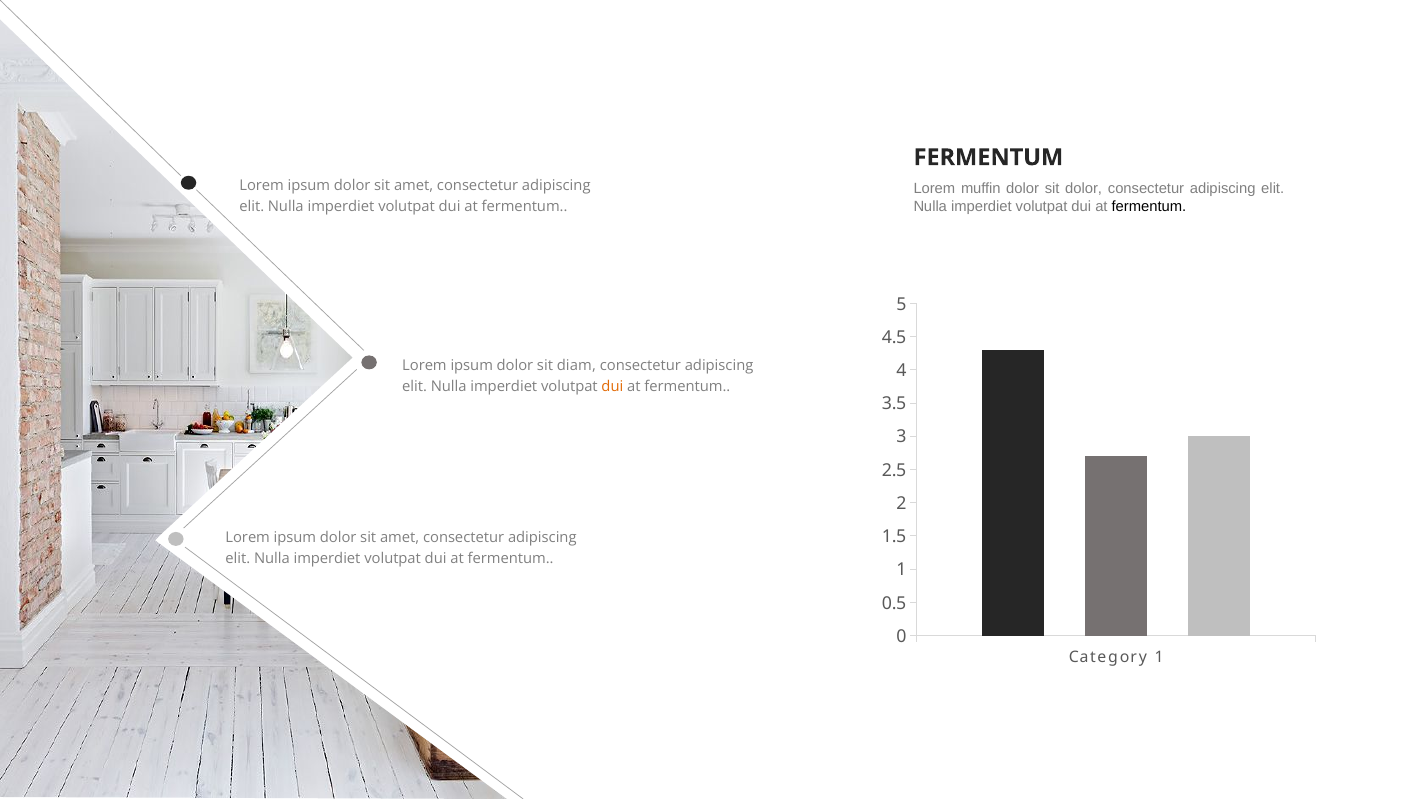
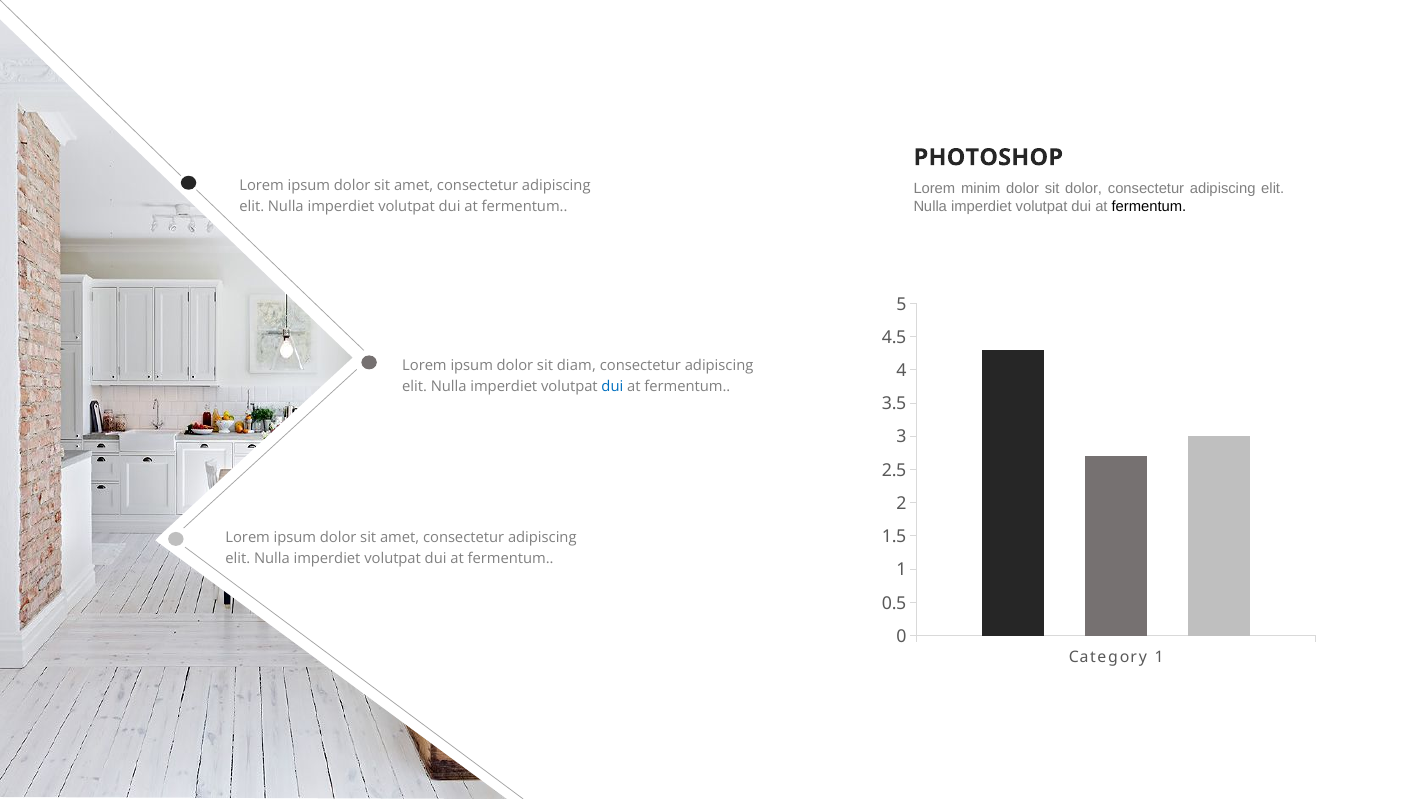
FERMENTUM: FERMENTUM -> PHOTOSHOP (988, 157)
muffin: muffin -> minim (981, 189)
dui colour: orange -> blue (612, 387)
